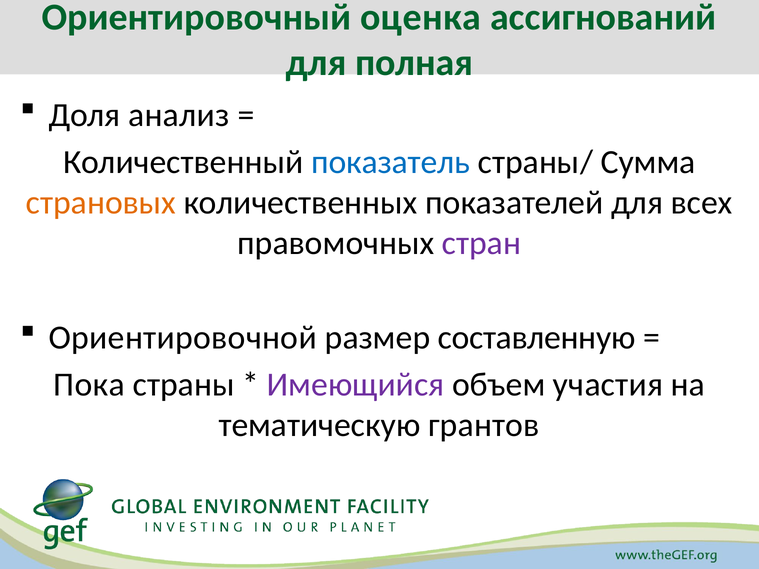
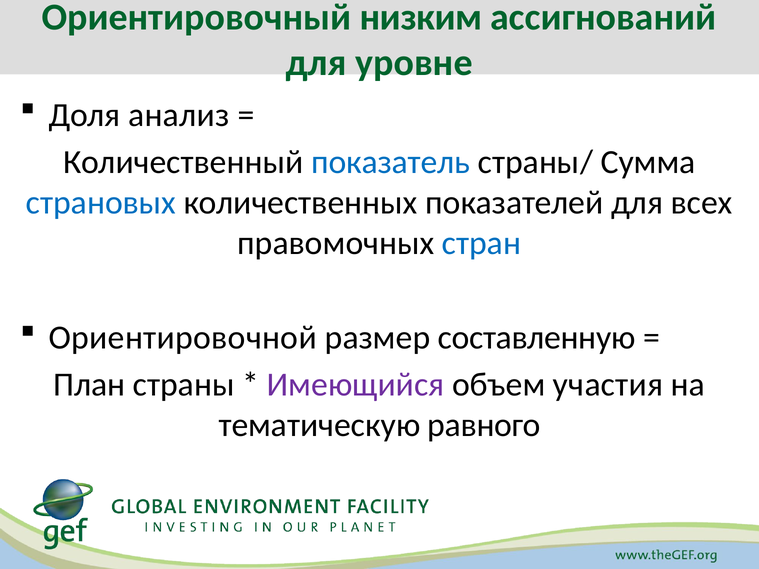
оценка: оценка -> низким (421, 17)
полная: полная -> уровне (414, 63)
страновых colour: orange -> blue (101, 203)
стран colour: purple -> blue (481, 243)
Пока: Пока -> План (89, 385)
грантов: грантов -> равного (484, 425)
